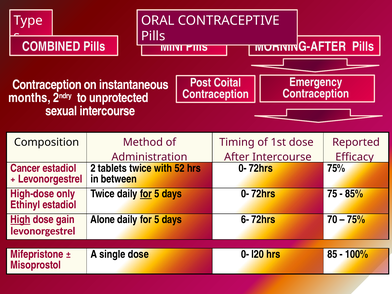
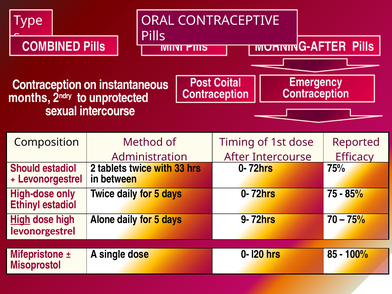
Cancer: Cancer -> Should (25, 168)
52: 52 -> 33 (180, 168)
for underline: present -> none (146, 194)
dose gain: gain -> high (65, 220)
6-: 6- -> 9- (245, 220)
